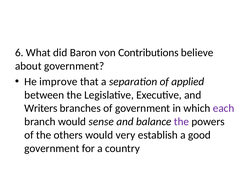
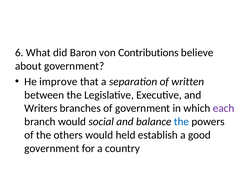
applied: applied -> written (188, 81)
sense: sense -> social (101, 121)
the colour: purple -> blue (181, 121)
very: very -> held (126, 135)
